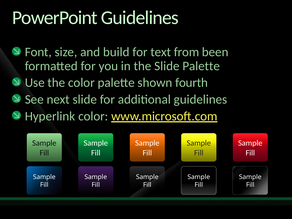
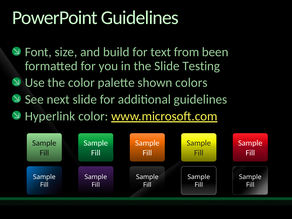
Slide Palette: Palette -> Testing (201, 66)
fourth: fourth -> colors (191, 83)
